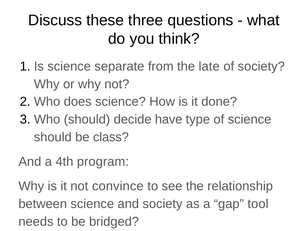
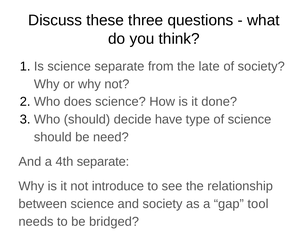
class: class -> need (111, 137)
4th program: program -> separate (103, 162)
convince: convince -> introduce (118, 186)
